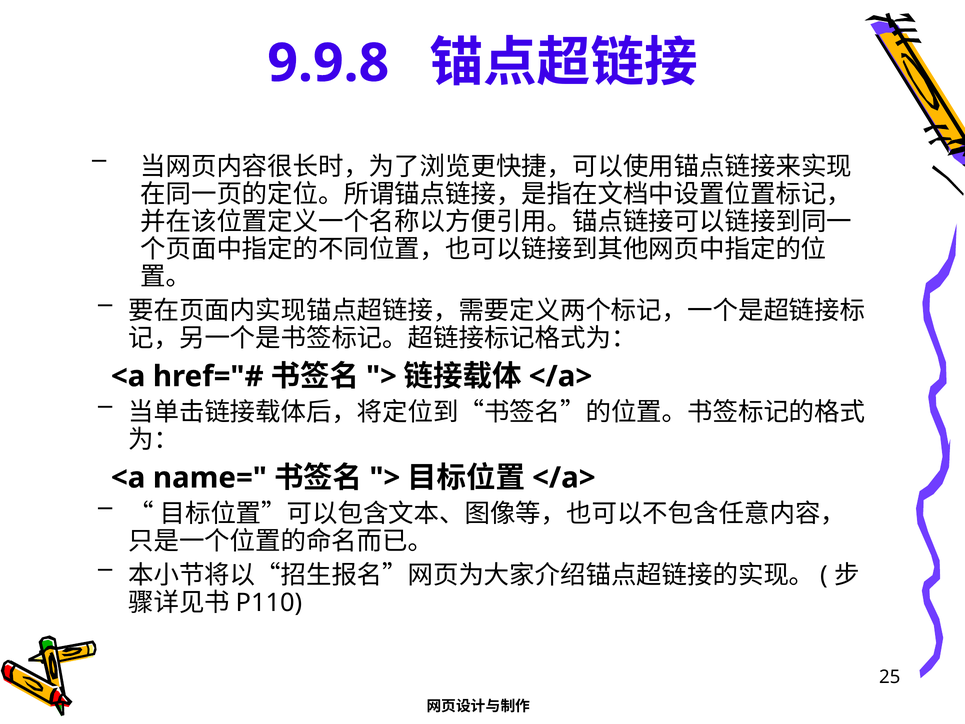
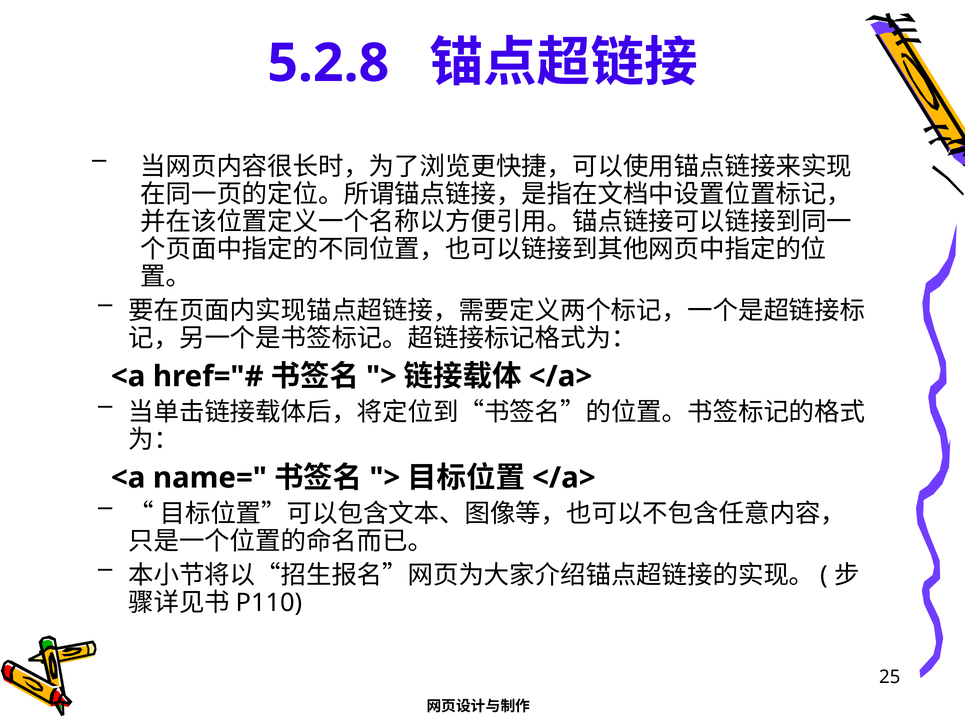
9.9.8: 9.9.8 -> 5.2.8 (328, 63)
